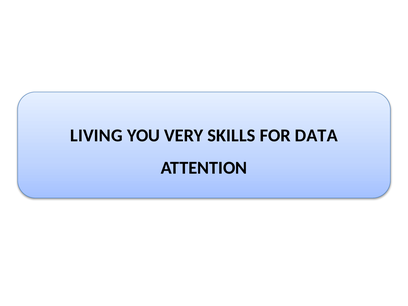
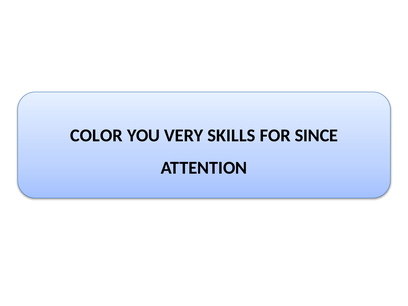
LIVING: LIVING -> COLOR (96, 135)
DATA: DATA -> SINCE (316, 135)
